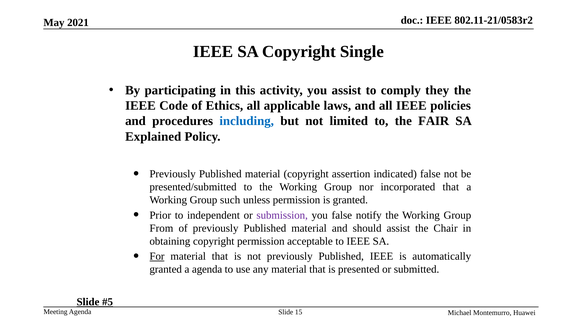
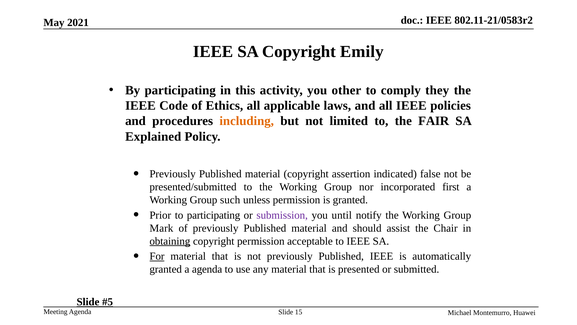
Single: Single -> Emily (362, 52)
you assist: assist -> other (346, 90)
including colour: blue -> orange (247, 121)
incorporated that: that -> first (451, 187)
to independent: independent -> participating (214, 215)
you false: false -> until (342, 215)
From: From -> Mark (161, 228)
obtaining underline: none -> present (170, 241)
